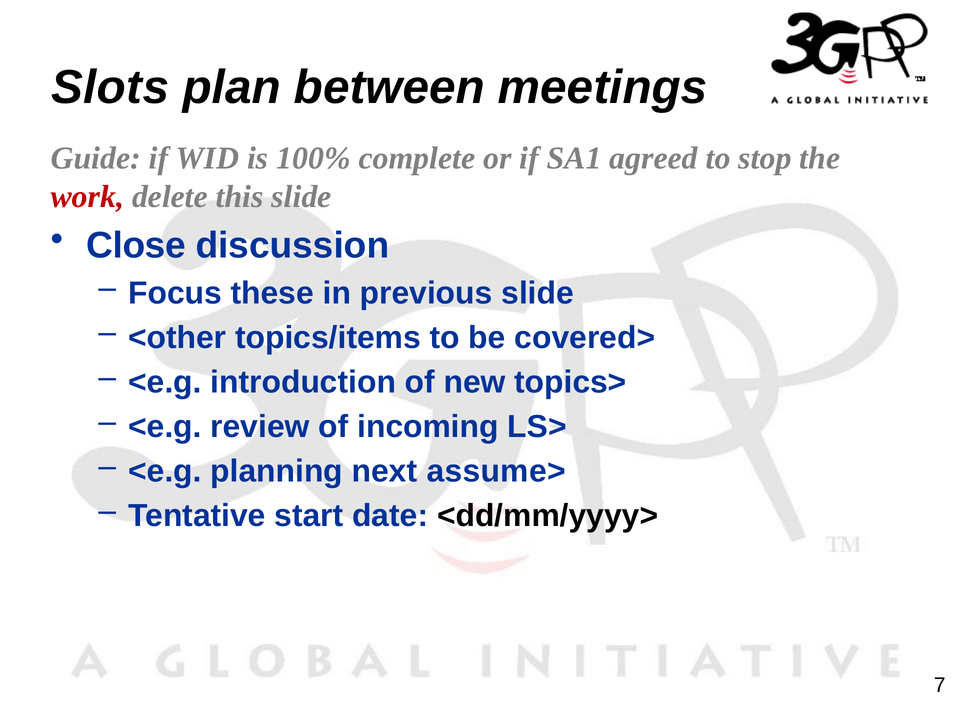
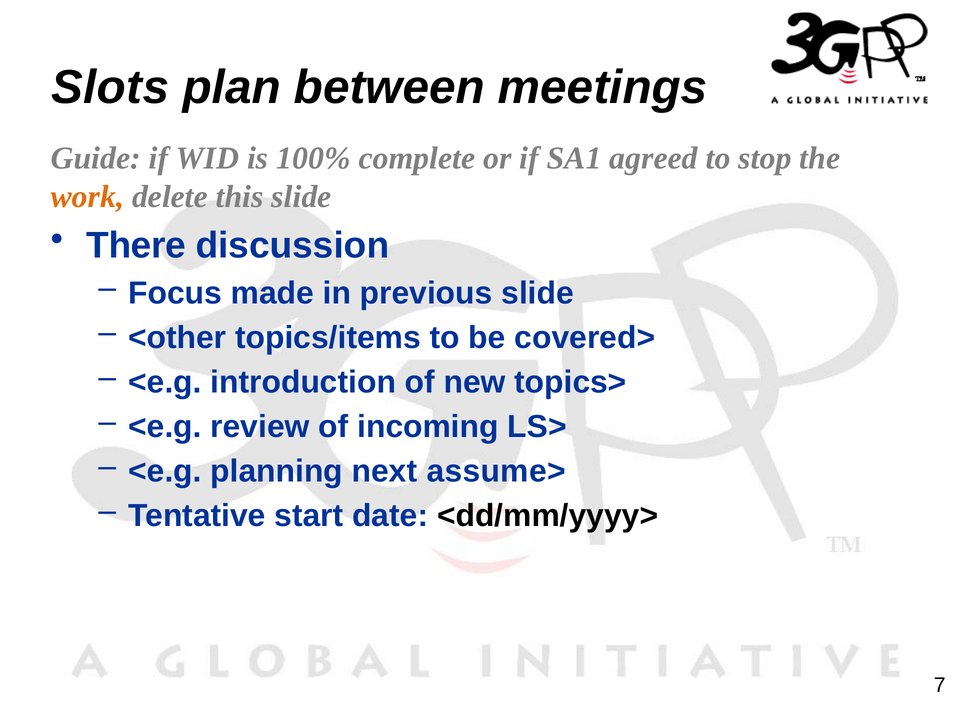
work colour: red -> orange (87, 197)
Close: Close -> There (136, 246)
these: these -> made (272, 293)
